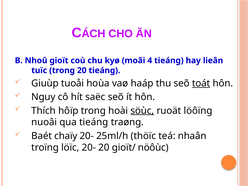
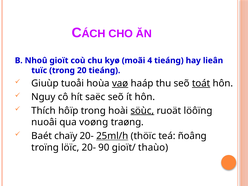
vaø underline: none -> present (120, 83)
qua tieáng: tieáng -> voøng (94, 122)
25ml/h underline: none -> present (112, 136)
nhaân: nhaân -> ñoâng (192, 136)
20- 20: 20 -> 90 (104, 147)
nöôùc: nöôùc -> thaùo (153, 147)
